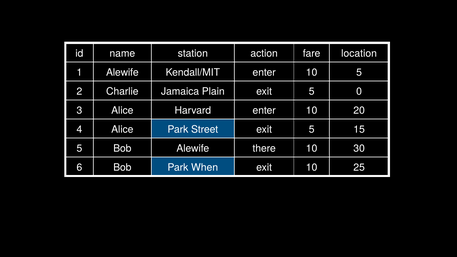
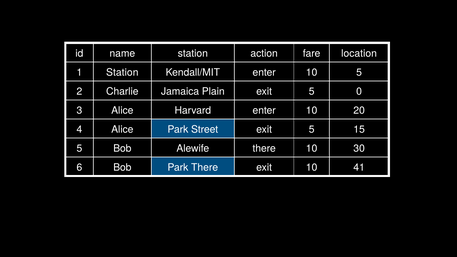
1 Alewife: Alewife -> Station (122, 72)
Park When: When -> There (205, 168)
25: 25 -> 41 (359, 168)
